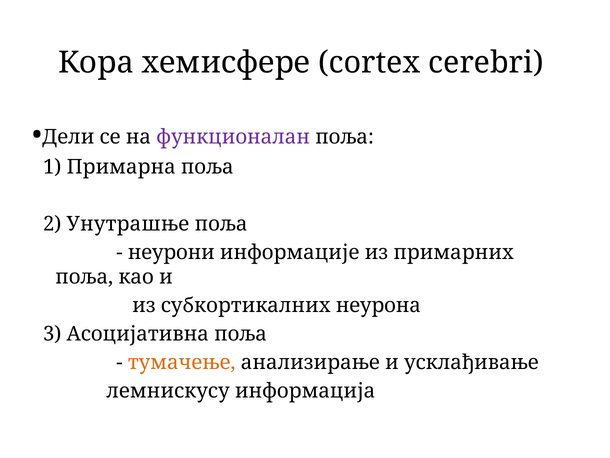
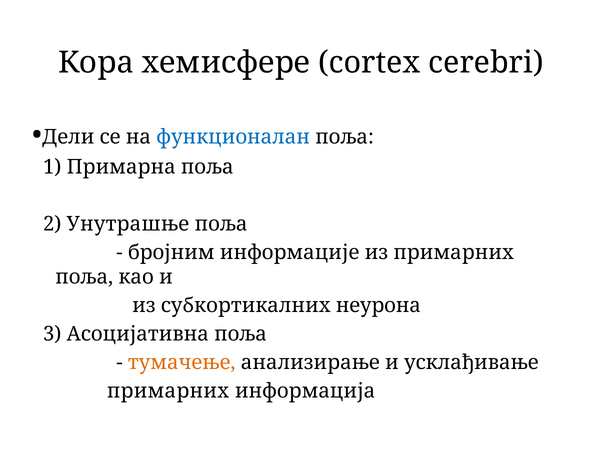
функционалан colour: purple -> blue (233, 137)
неурони: неурони -> бројним (171, 252)
лемнискусу: лемнискусу -> примарних (168, 390)
